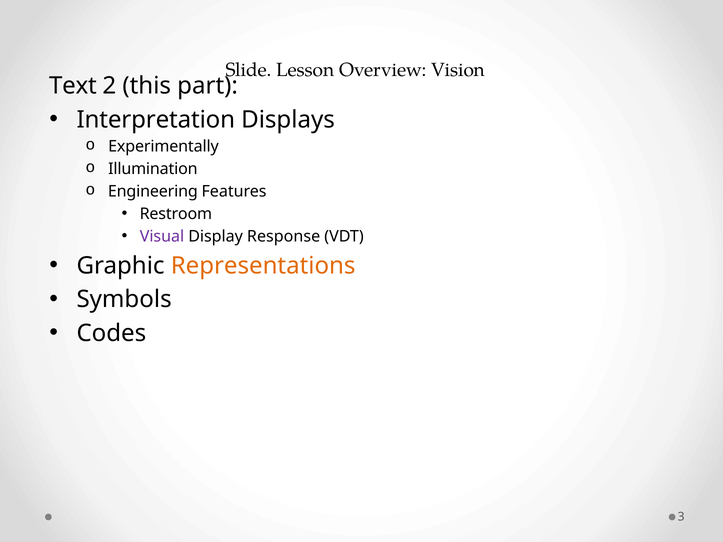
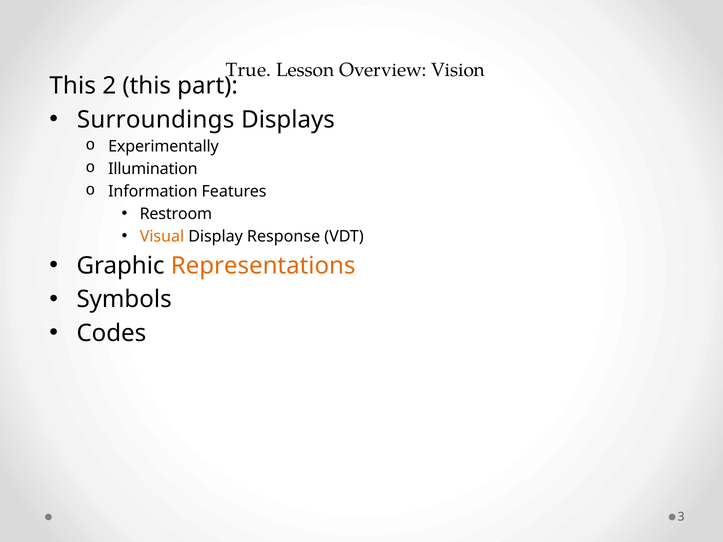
Slide: Slide -> True (248, 70)
Text: Text -> This (73, 86)
Interpretation: Interpretation -> Surroundings (156, 120)
Engineering: Engineering -> Information (153, 191)
Visual colour: purple -> orange (162, 236)
